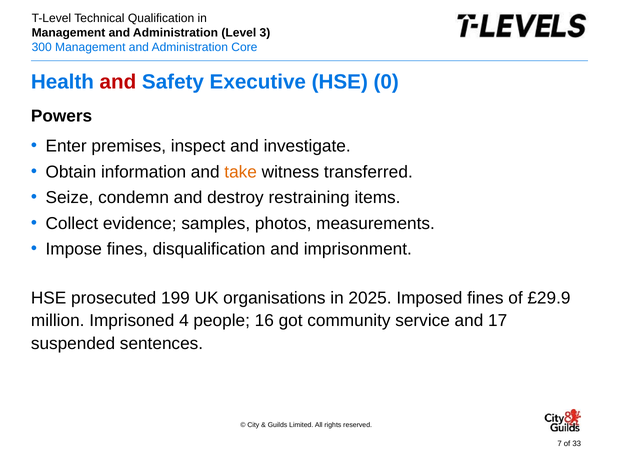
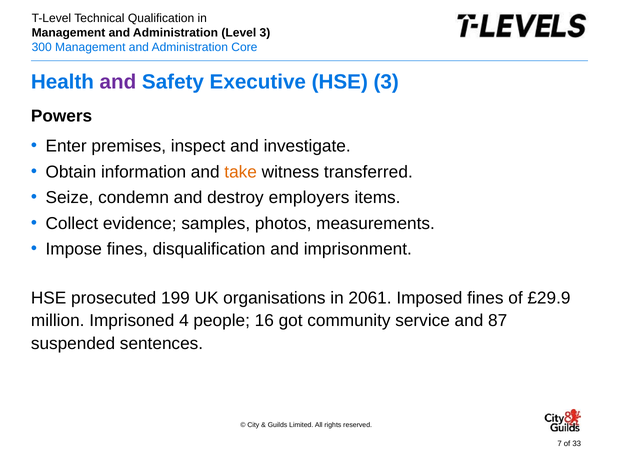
and colour: red -> purple (118, 82)
HSE 0: 0 -> 3 (386, 82)
restraining: restraining -> employers (309, 198)
2025: 2025 -> 2061 (370, 298)
17: 17 -> 87 (498, 321)
